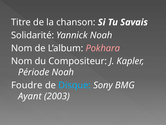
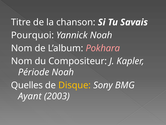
Solidarité: Solidarité -> Pourquoi (33, 35)
Foudre: Foudre -> Quelles (27, 85)
Disque colour: light blue -> yellow (75, 85)
